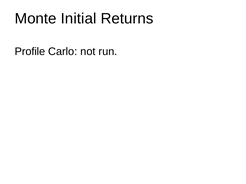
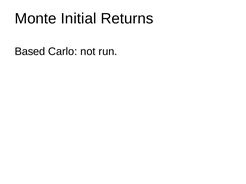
Profile: Profile -> Based (30, 52)
